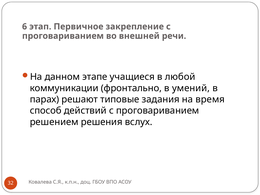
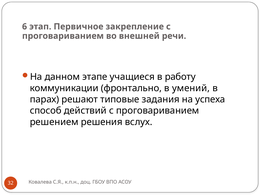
любой: любой -> работу (180, 77)
время: время -> успеха (210, 99)
